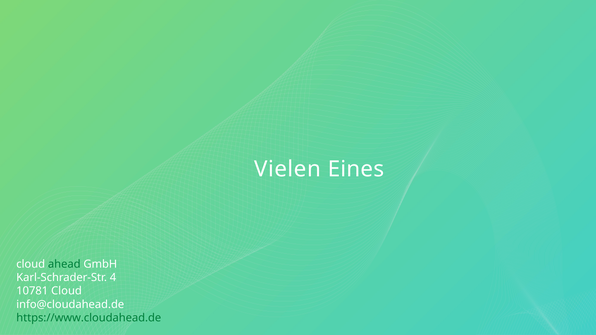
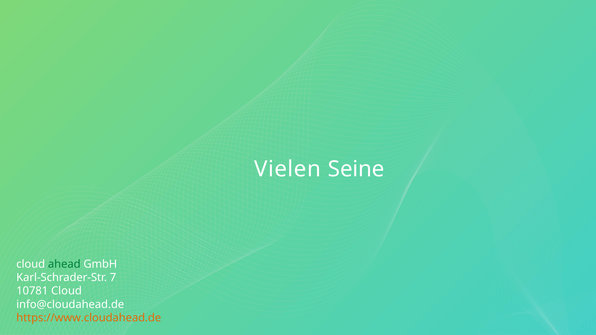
Eines: Eines -> Seine (356, 169)
4: 4 -> 7 (113, 278)
https://www.cloudahead.de colour: green -> orange (89, 318)
